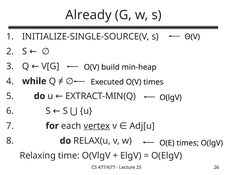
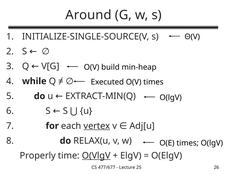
Already: Already -> Around (88, 15)
Relaxing: Relaxing -> Properly (38, 155)
O(VlgV underline: none -> present (96, 155)
